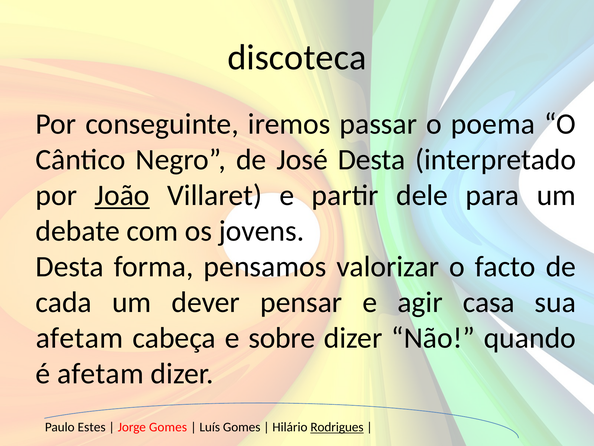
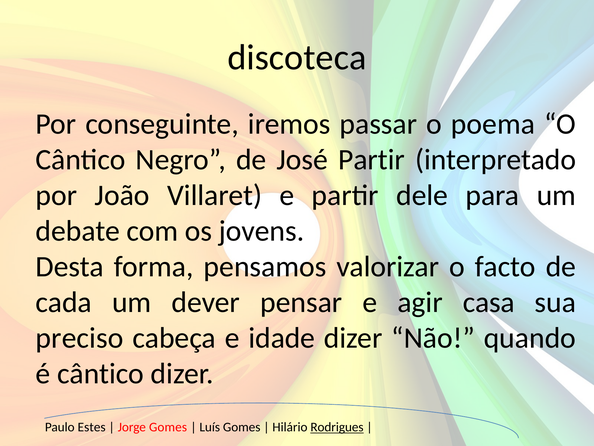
José Desta: Desta -> Partir (372, 160)
João underline: present -> none (122, 195)
afetam: afetam -> preciso (80, 338)
sobre: sobre -> idade (282, 338)
é afetam: afetam -> cântico (100, 373)
